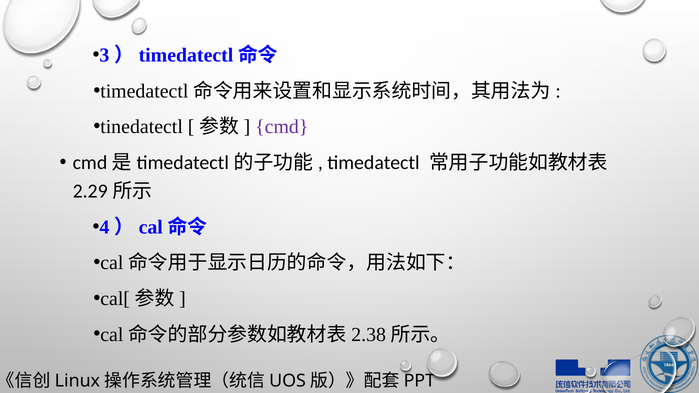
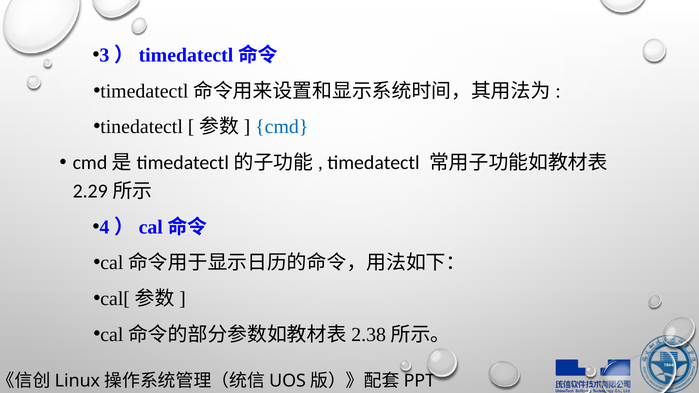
cmd colour: purple -> blue (282, 127)
